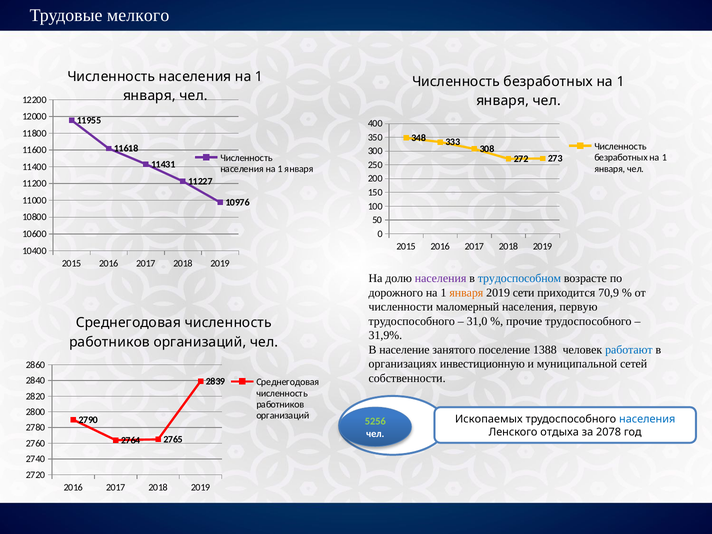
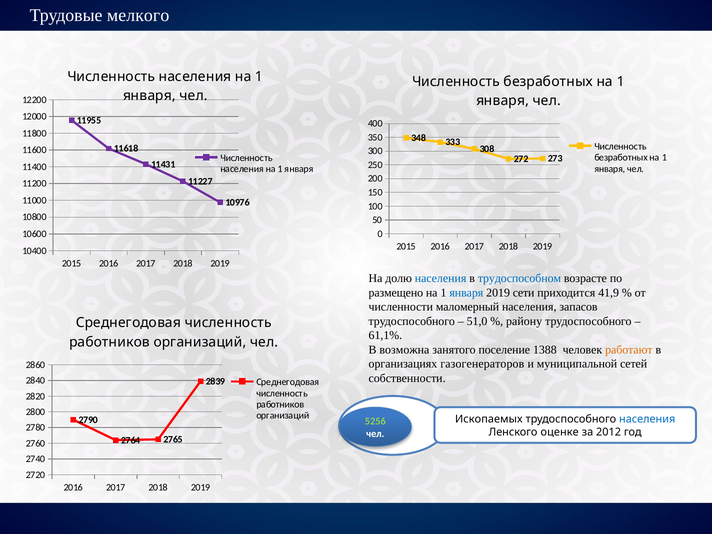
населения colour: purple -> blue (441, 278)
дорожного: дорожного -> размещено (396, 293)
января colour: orange -> blue (466, 293)
70,9: 70,9 -> 41,9 (609, 293)
первую: первую -> запасов (579, 307)
31,0: 31,0 -> 51,0 (477, 321)
прочие: прочие -> району (524, 321)
31,9%: 31,9% -> 61,1% (385, 335)
население: население -> возможна (404, 350)
работают colour: blue -> orange (629, 350)
инвестиционную: инвестиционную -> газогенераторов (482, 364)
отдыха: отдыха -> оценке (560, 432)
2078: 2078 -> 2012 (609, 432)
